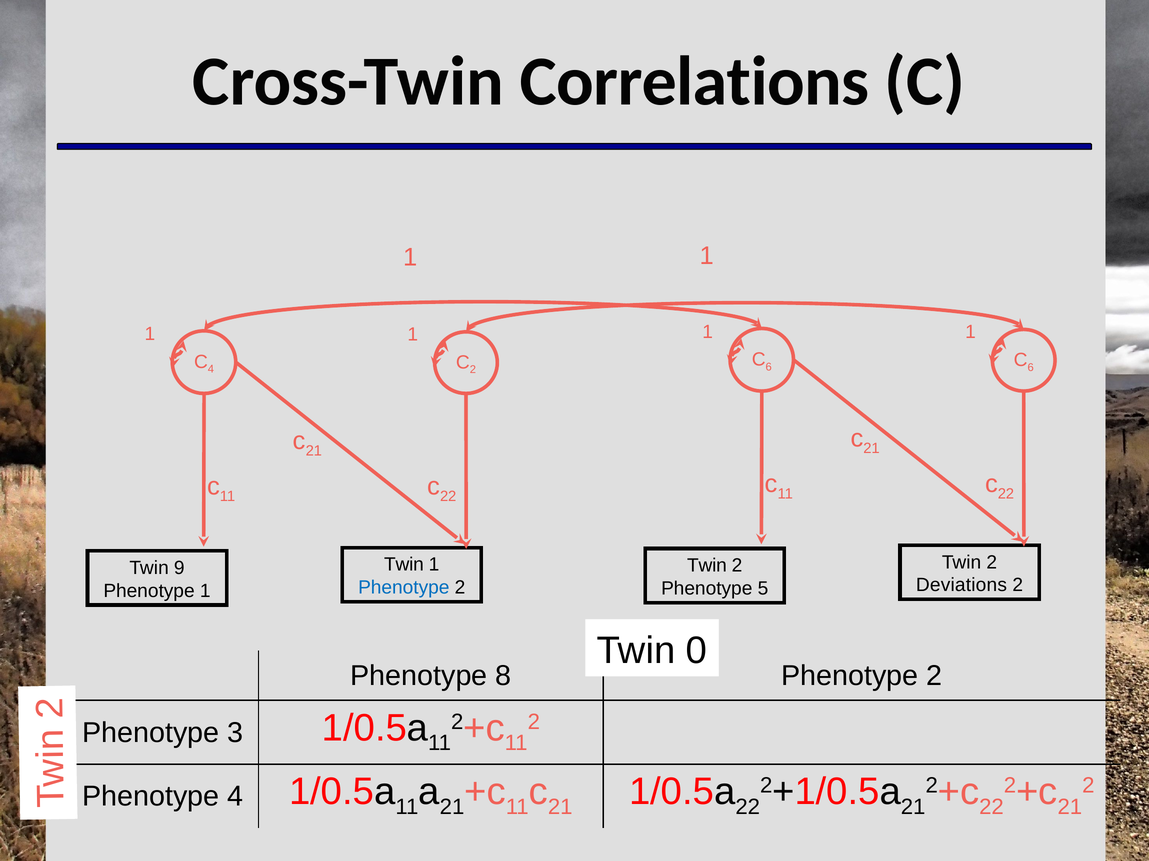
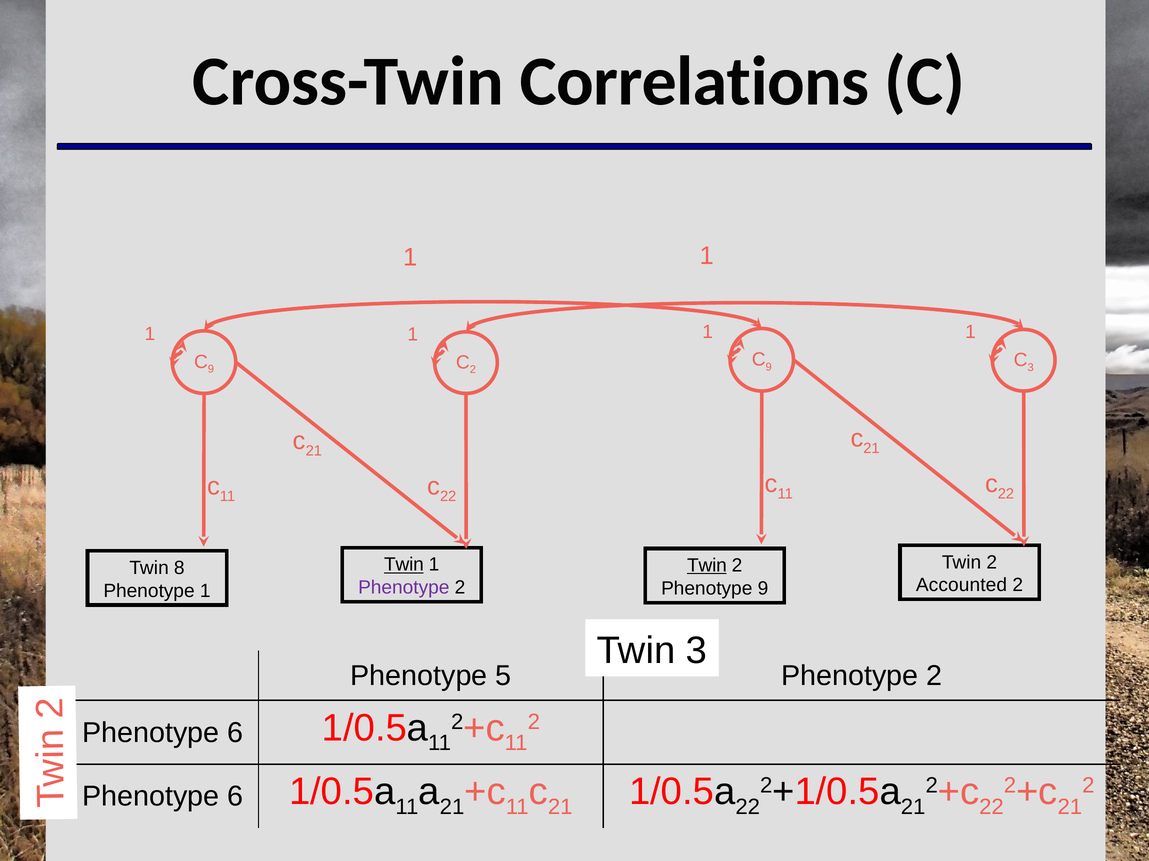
6: 6 -> 9 (769, 367)
6: 6 -> 3 (1031, 368)
4: 4 -> 9 (211, 370)
Twin underline: none -> present (404, 565)
Twin underline: none -> present (707, 566)
9: 9 -> 8 (179, 568)
Deviations: Deviations -> Accounted (961, 586)
Phenotype colour: blue -> purple (404, 588)
Phenotype 5: 5 -> 9 (763, 589)
Twin 0: 0 -> 3 (697, 651)
8: 8 -> 5 (503, 676)
3: 3 -> 6 (235, 733)
4: 4 -> 6 (235, 797)
